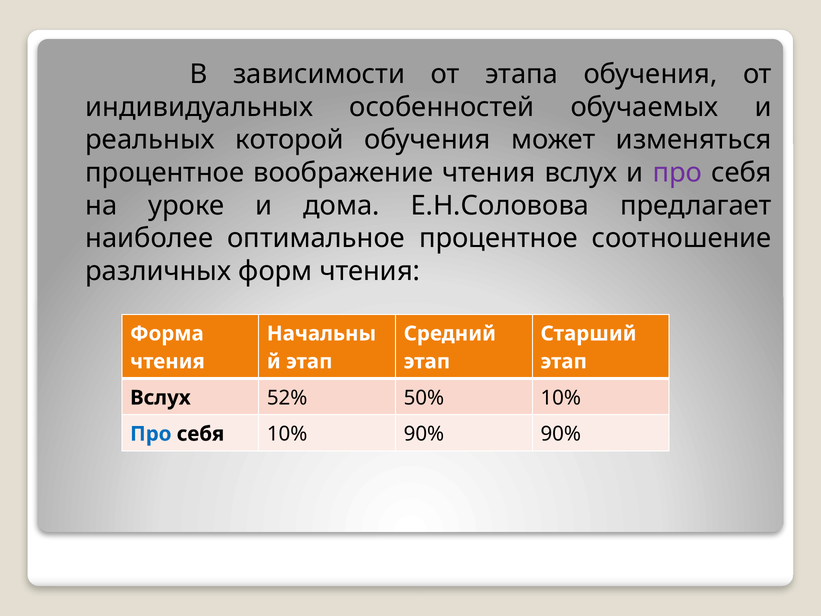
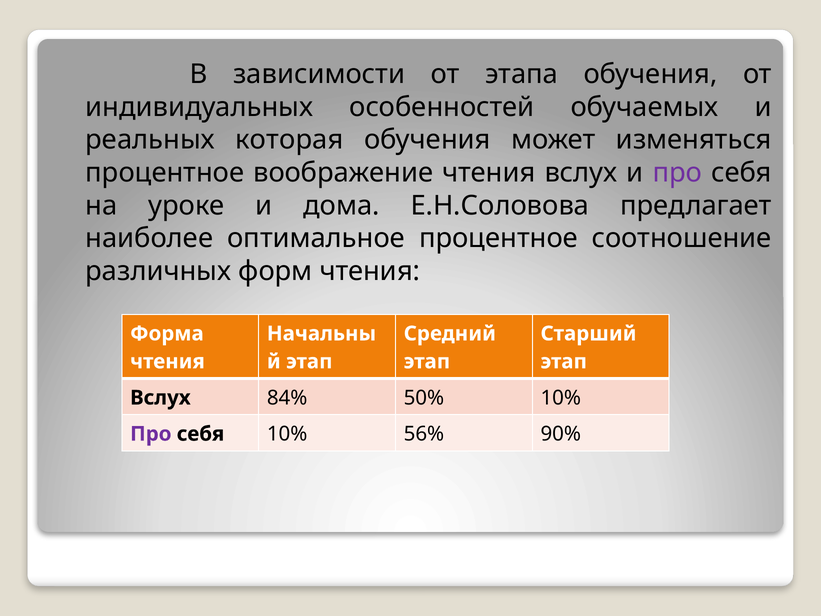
которой: которой -> которая (289, 140)
52%: 52% -> 84% (287, 398)
Про colour: blue -> purple (151, 434)
10% 90%: 90% -> 56% (424, 434)
